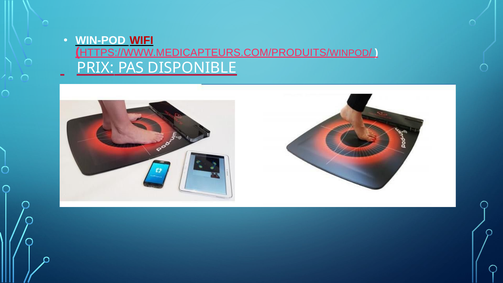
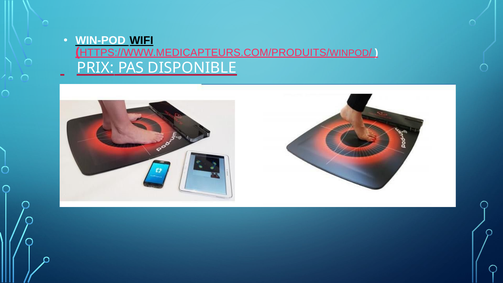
WIFI colour: red -> black (141, 41)
